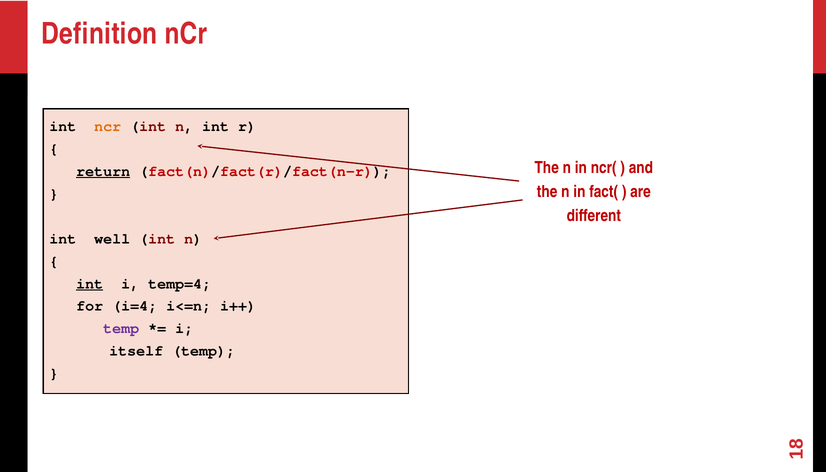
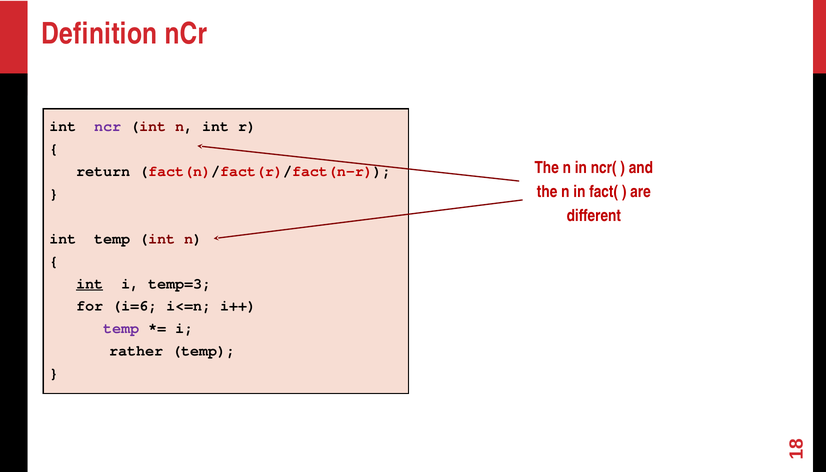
ncr colour: orange -> purple (108, 126)
return underline: present -> none (103, 171)
int well: well -> temp (112, 239)
temp=4: temp=4 -> temp=3 (180, 284)
i=4: i=4 -> i=6 (135, 306)
itself: itself -> rather (136, 351)
